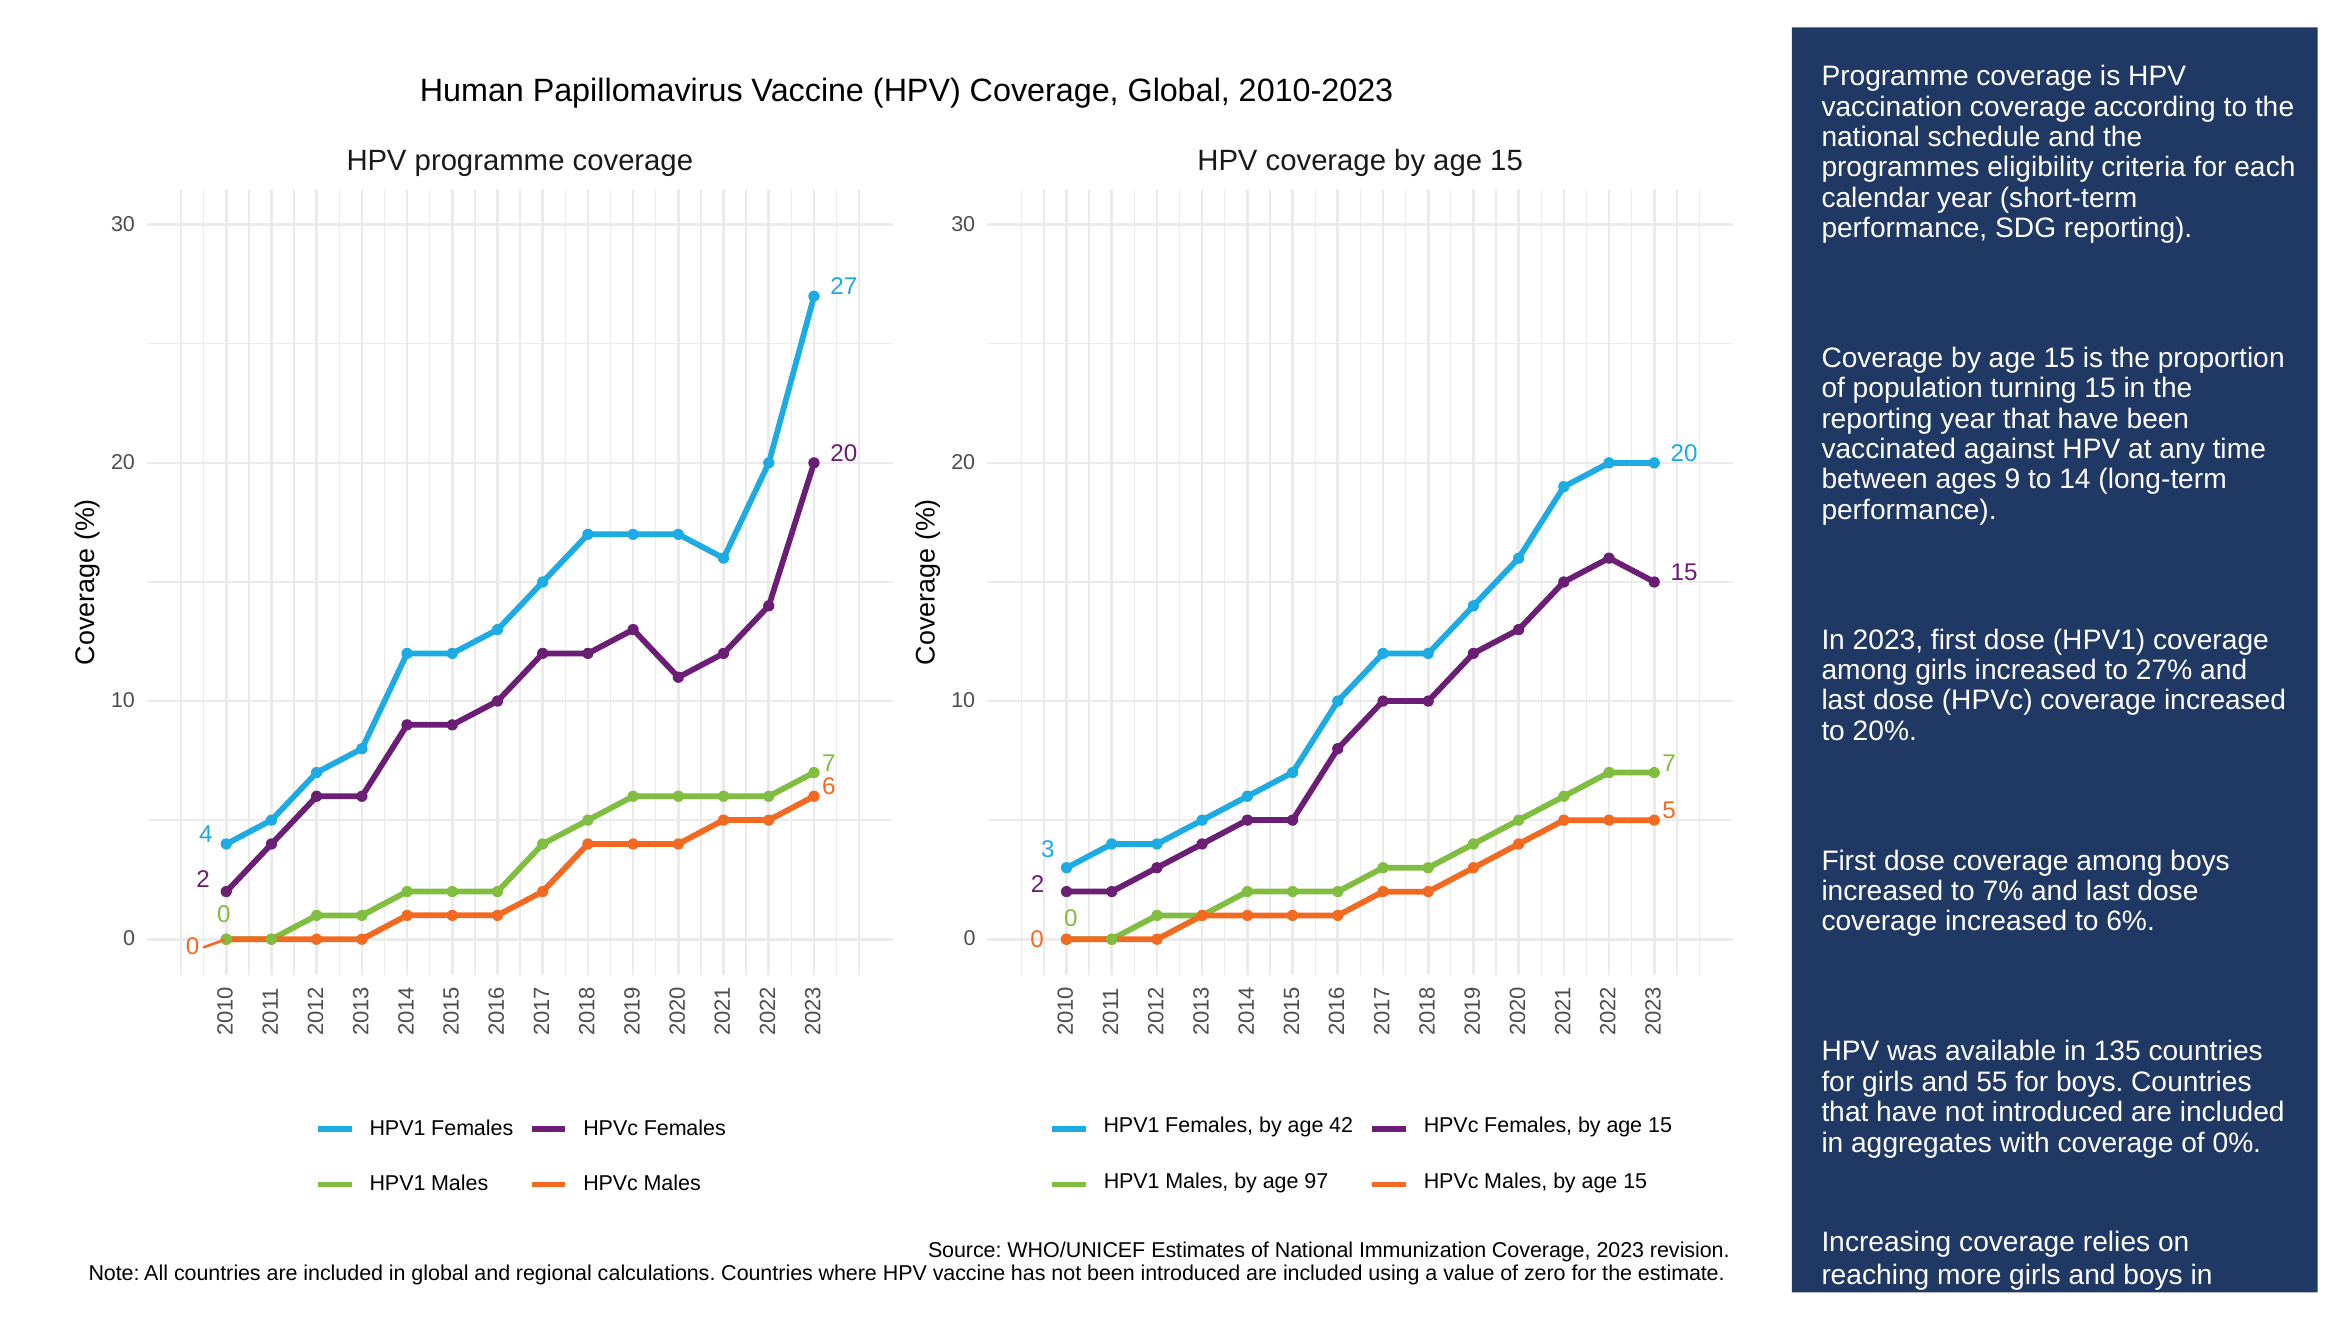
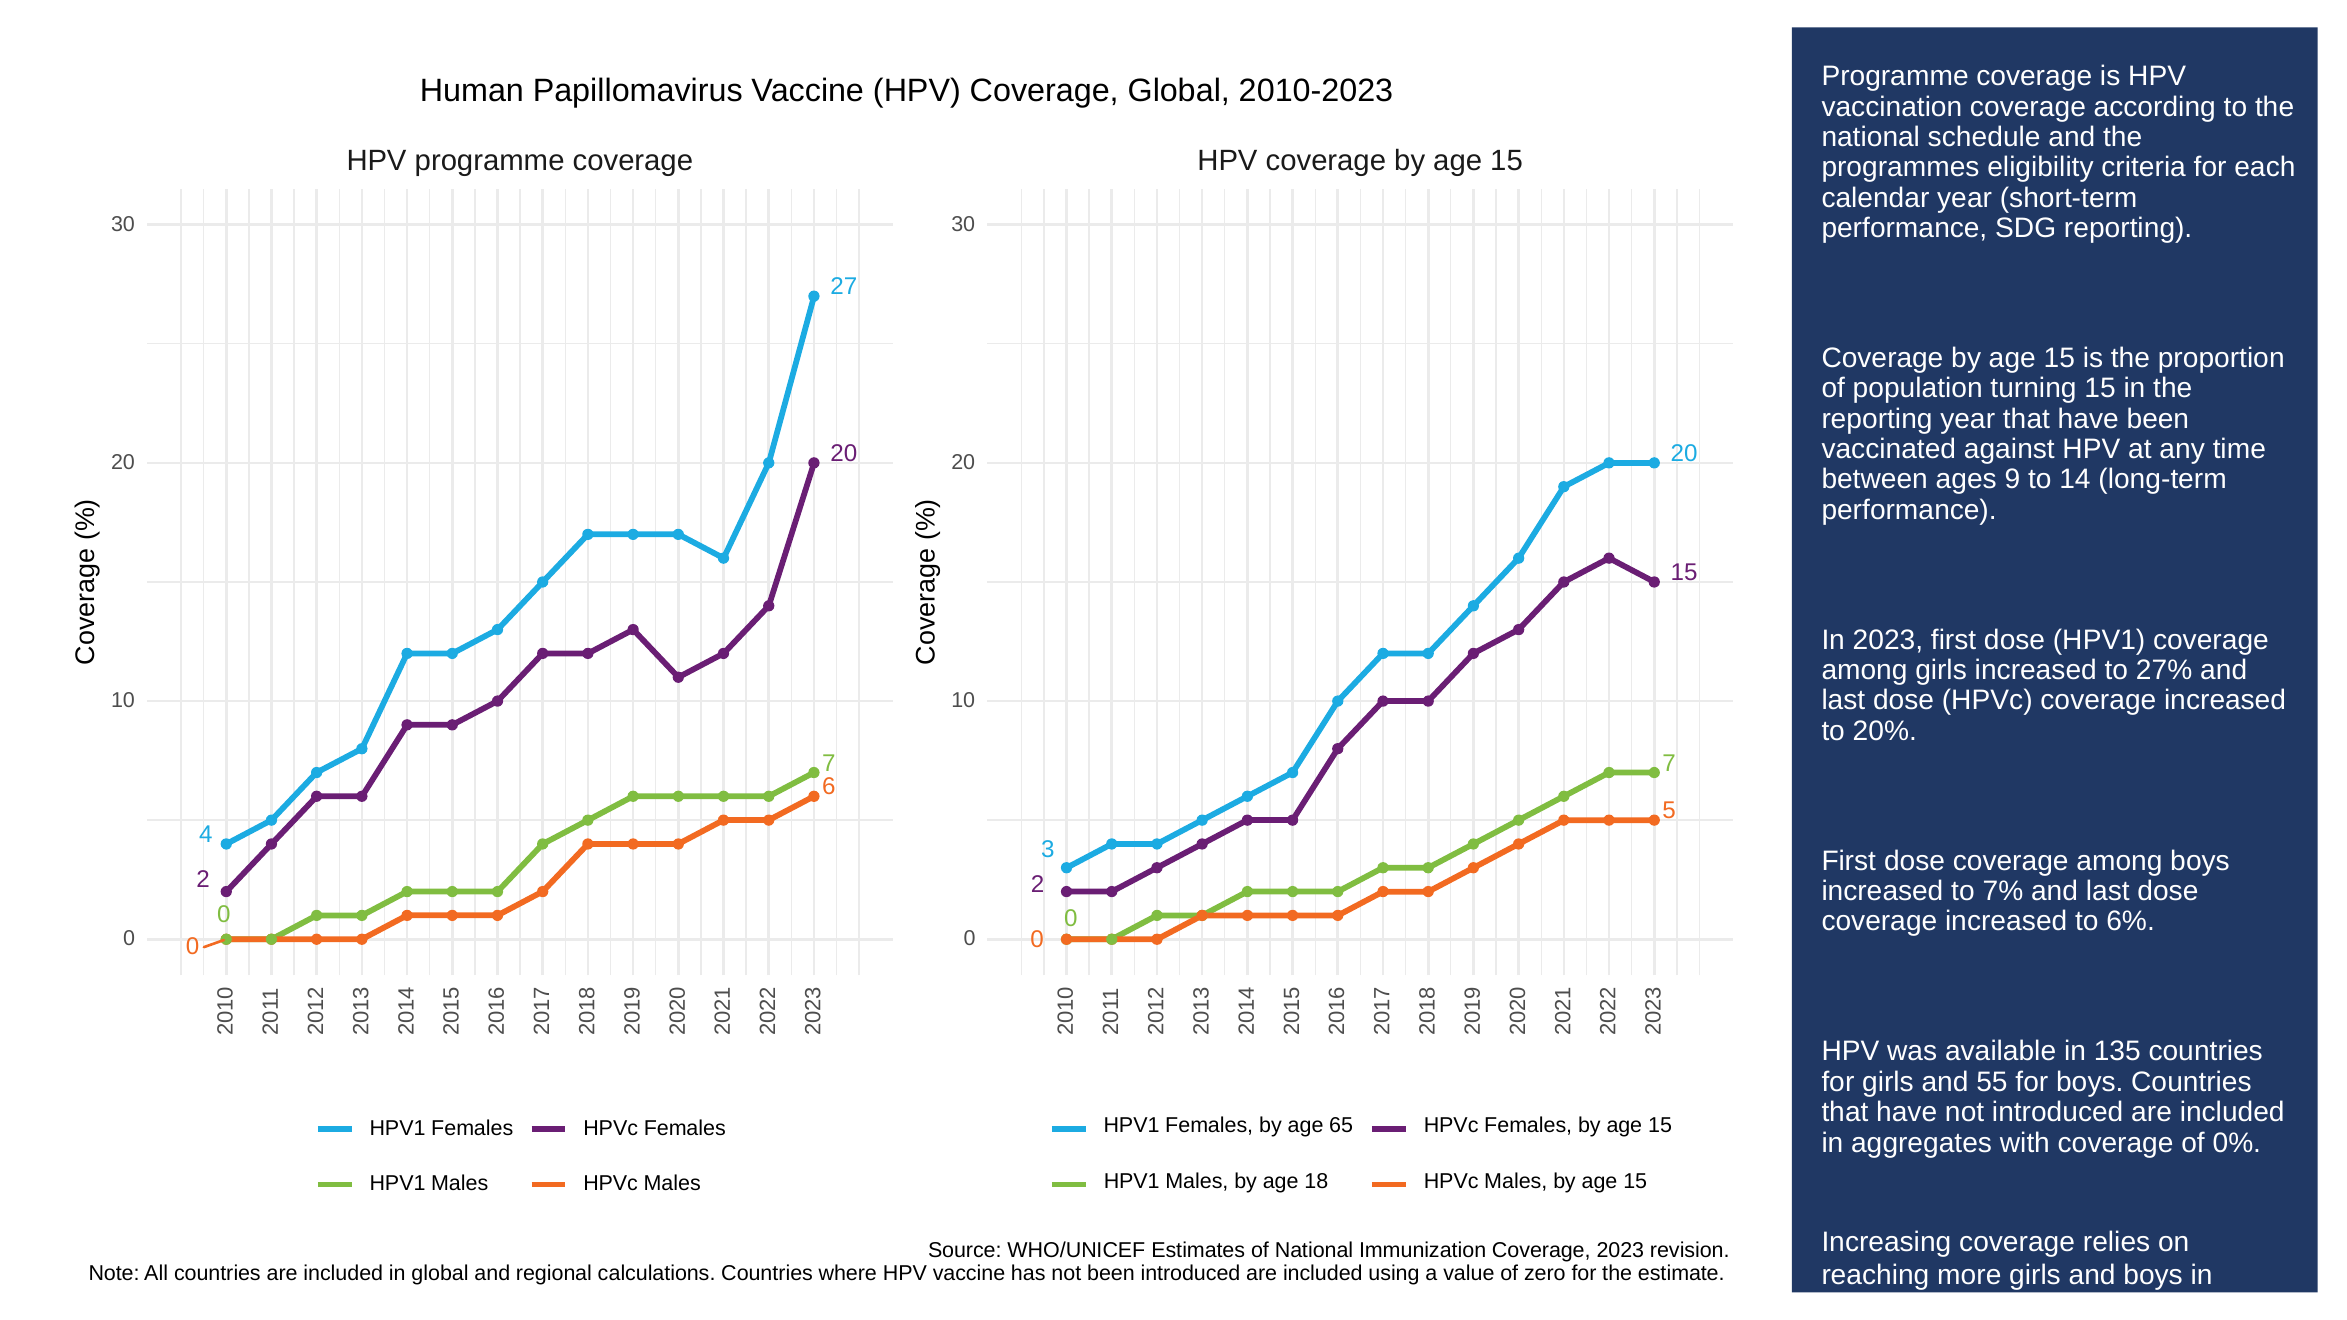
42: 42 -> 65 (1341, 1126)
97: 97 -> 18 (1316, 1182)
